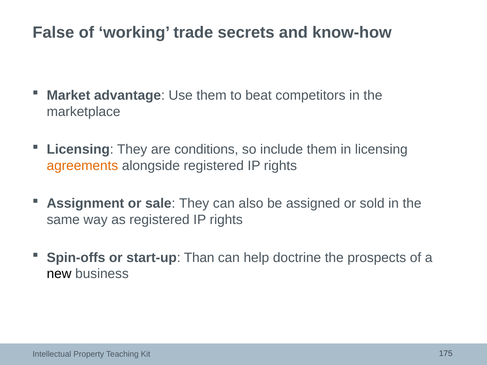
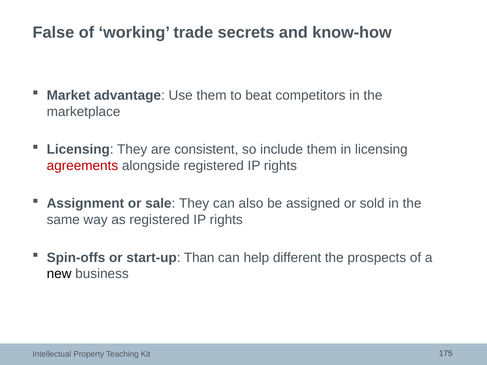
conditions: conditions -> consistent (206, 150)
agreements colour: orange -> red (82, 166)
doctrine: doctrine -> different (297, 258)
